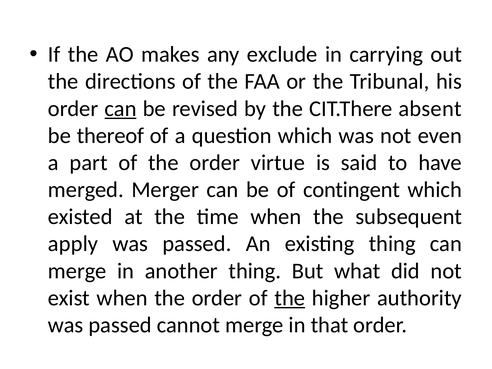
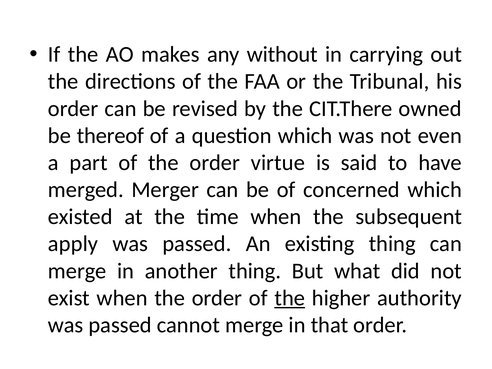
exclude: exclude -> without (282, 54)
can underline: present -> none (121, 109)
absent: absent -> owned (430, 109)
contingent: contingent -> concerned (351, 190)
